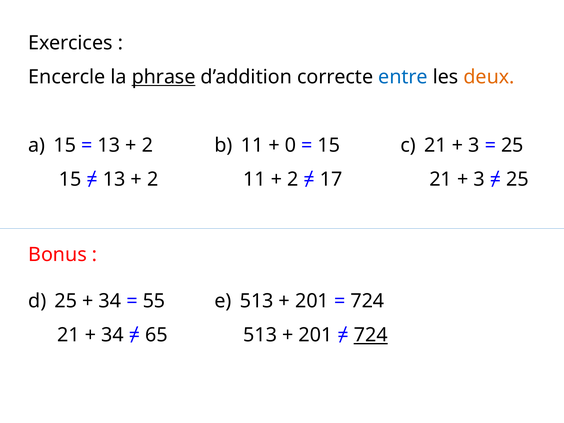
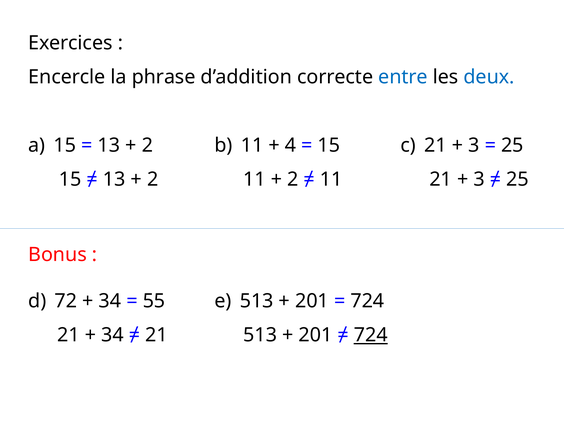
phrase underline: present -> none (164, 77)
deux colour: orange -> blue (489, 77)
0: 0 -> 4 (290, 145)
17: 17 -> 11 (331, 179)
d 25: 25 -> 72 (66, 301)
65: 65 -> 21 (156, 335)
